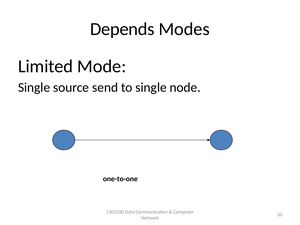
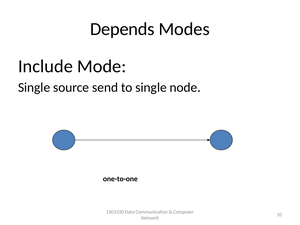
Limited: Limited -> Include (45, 66)
